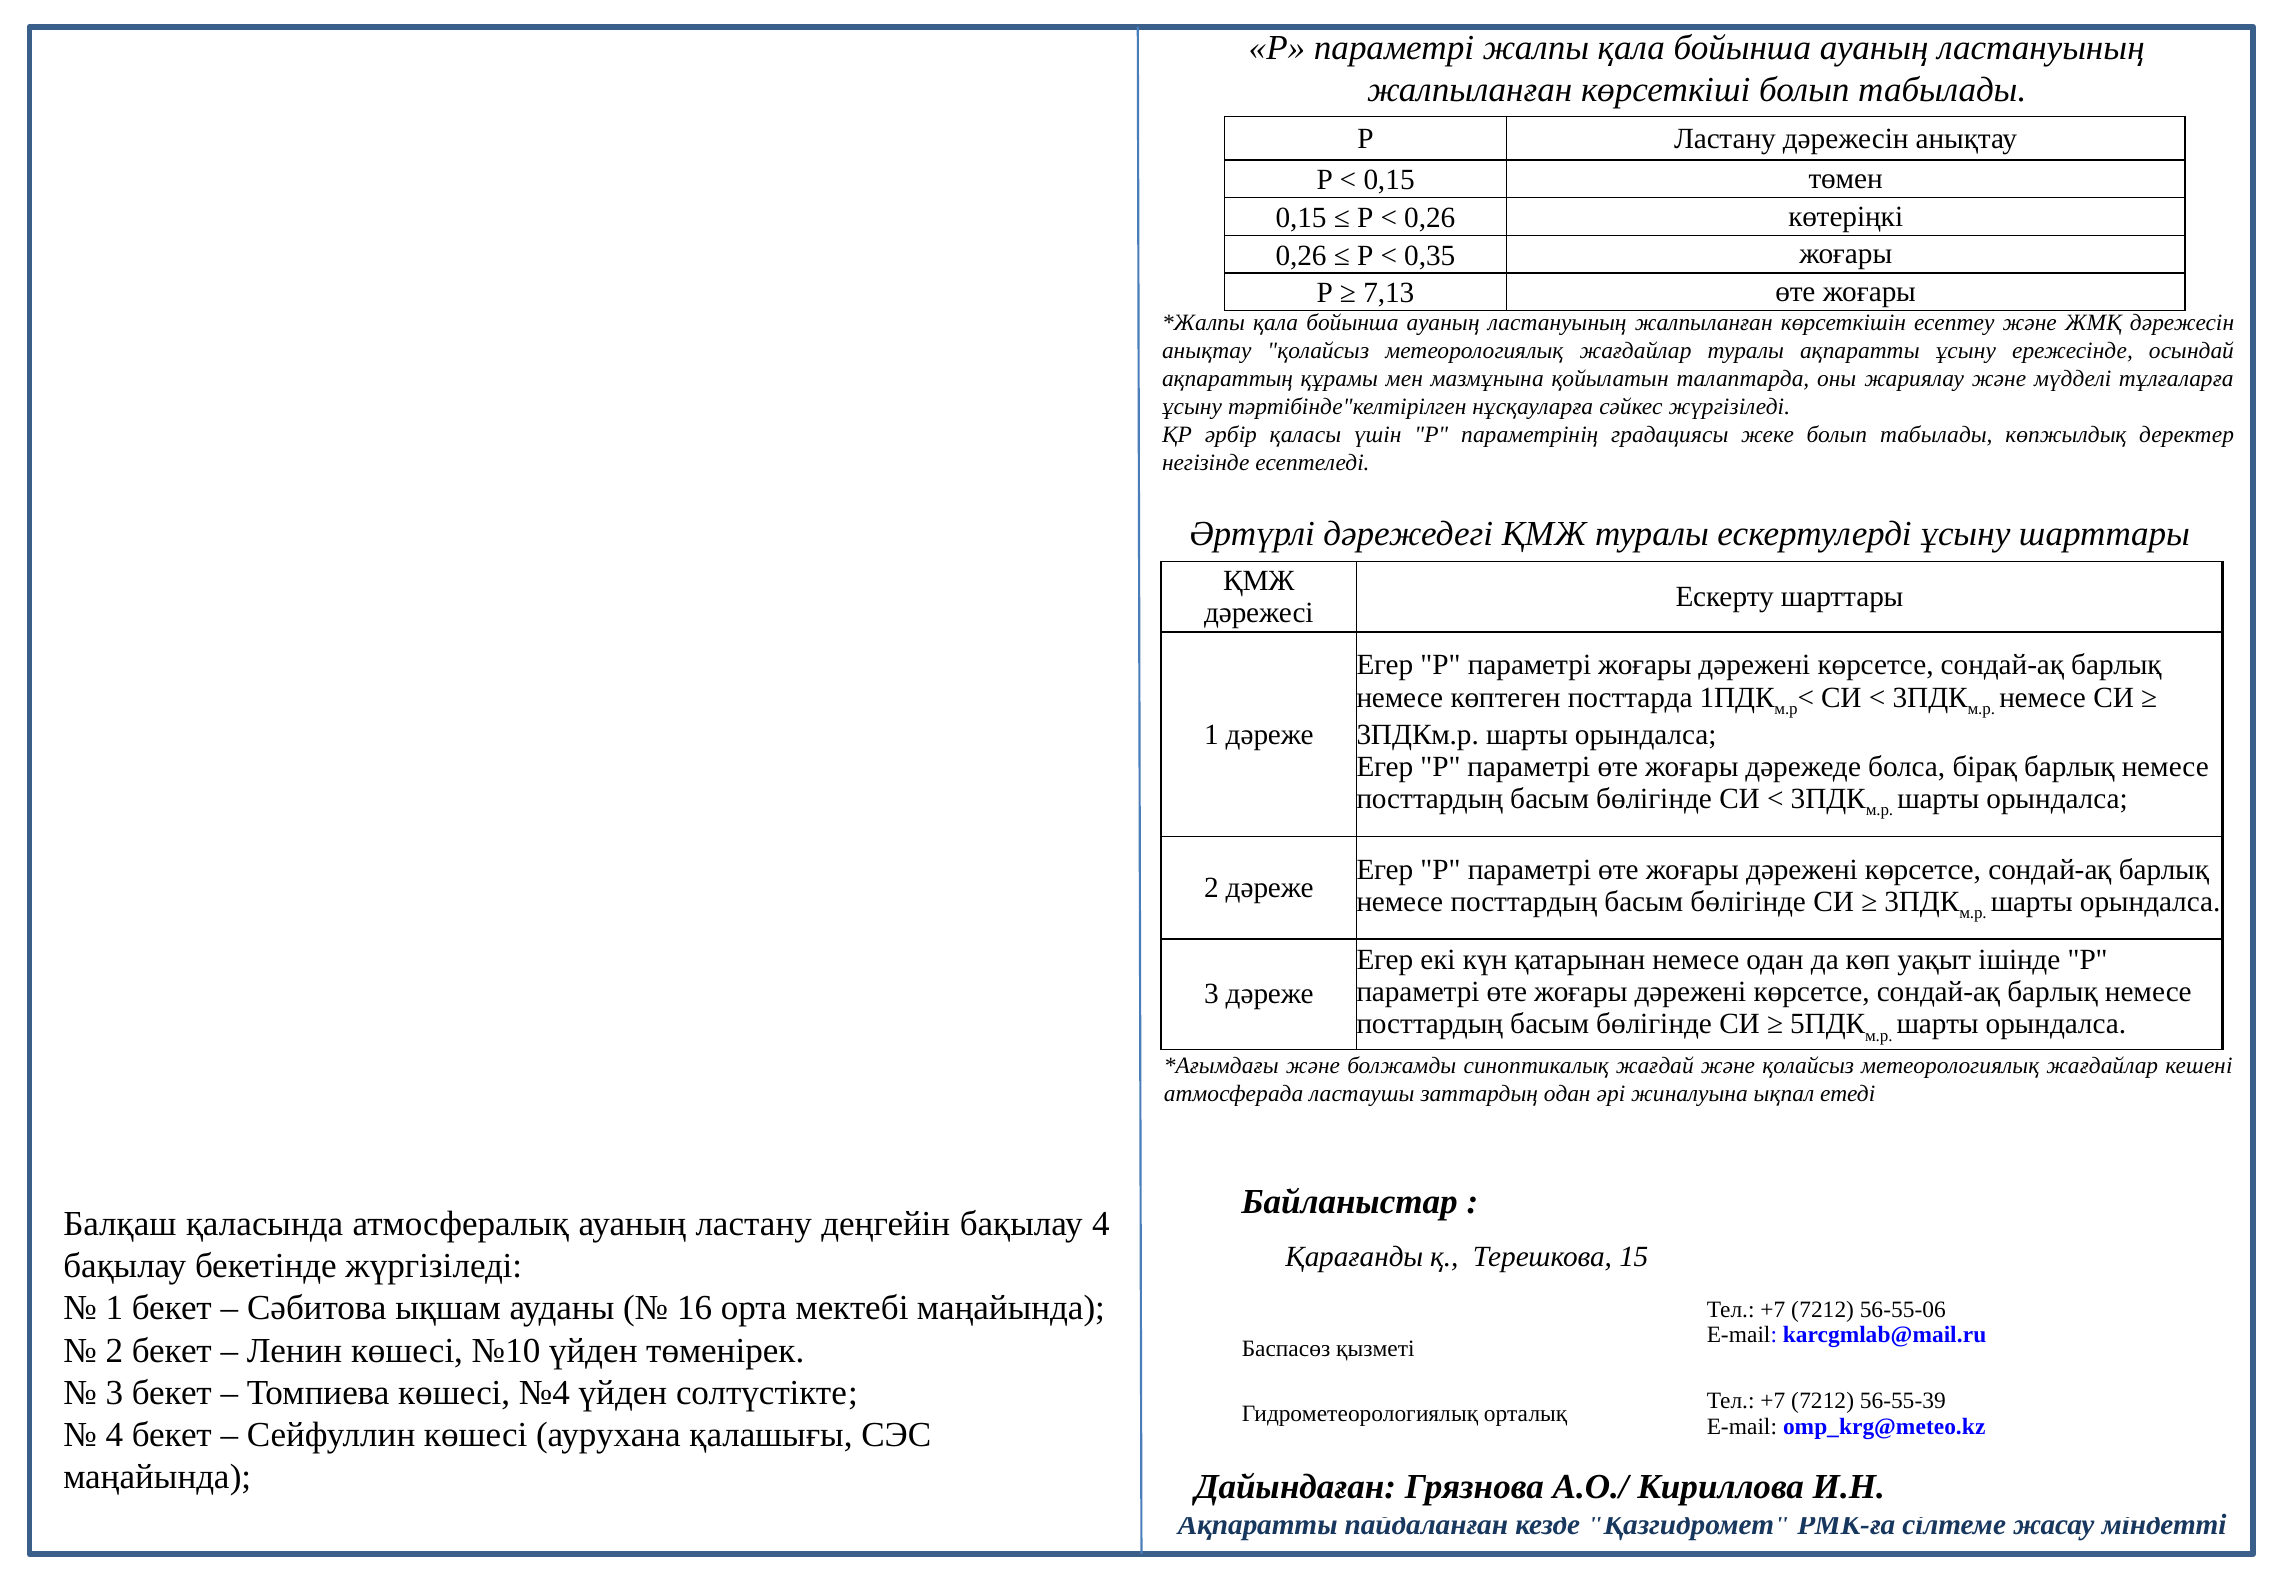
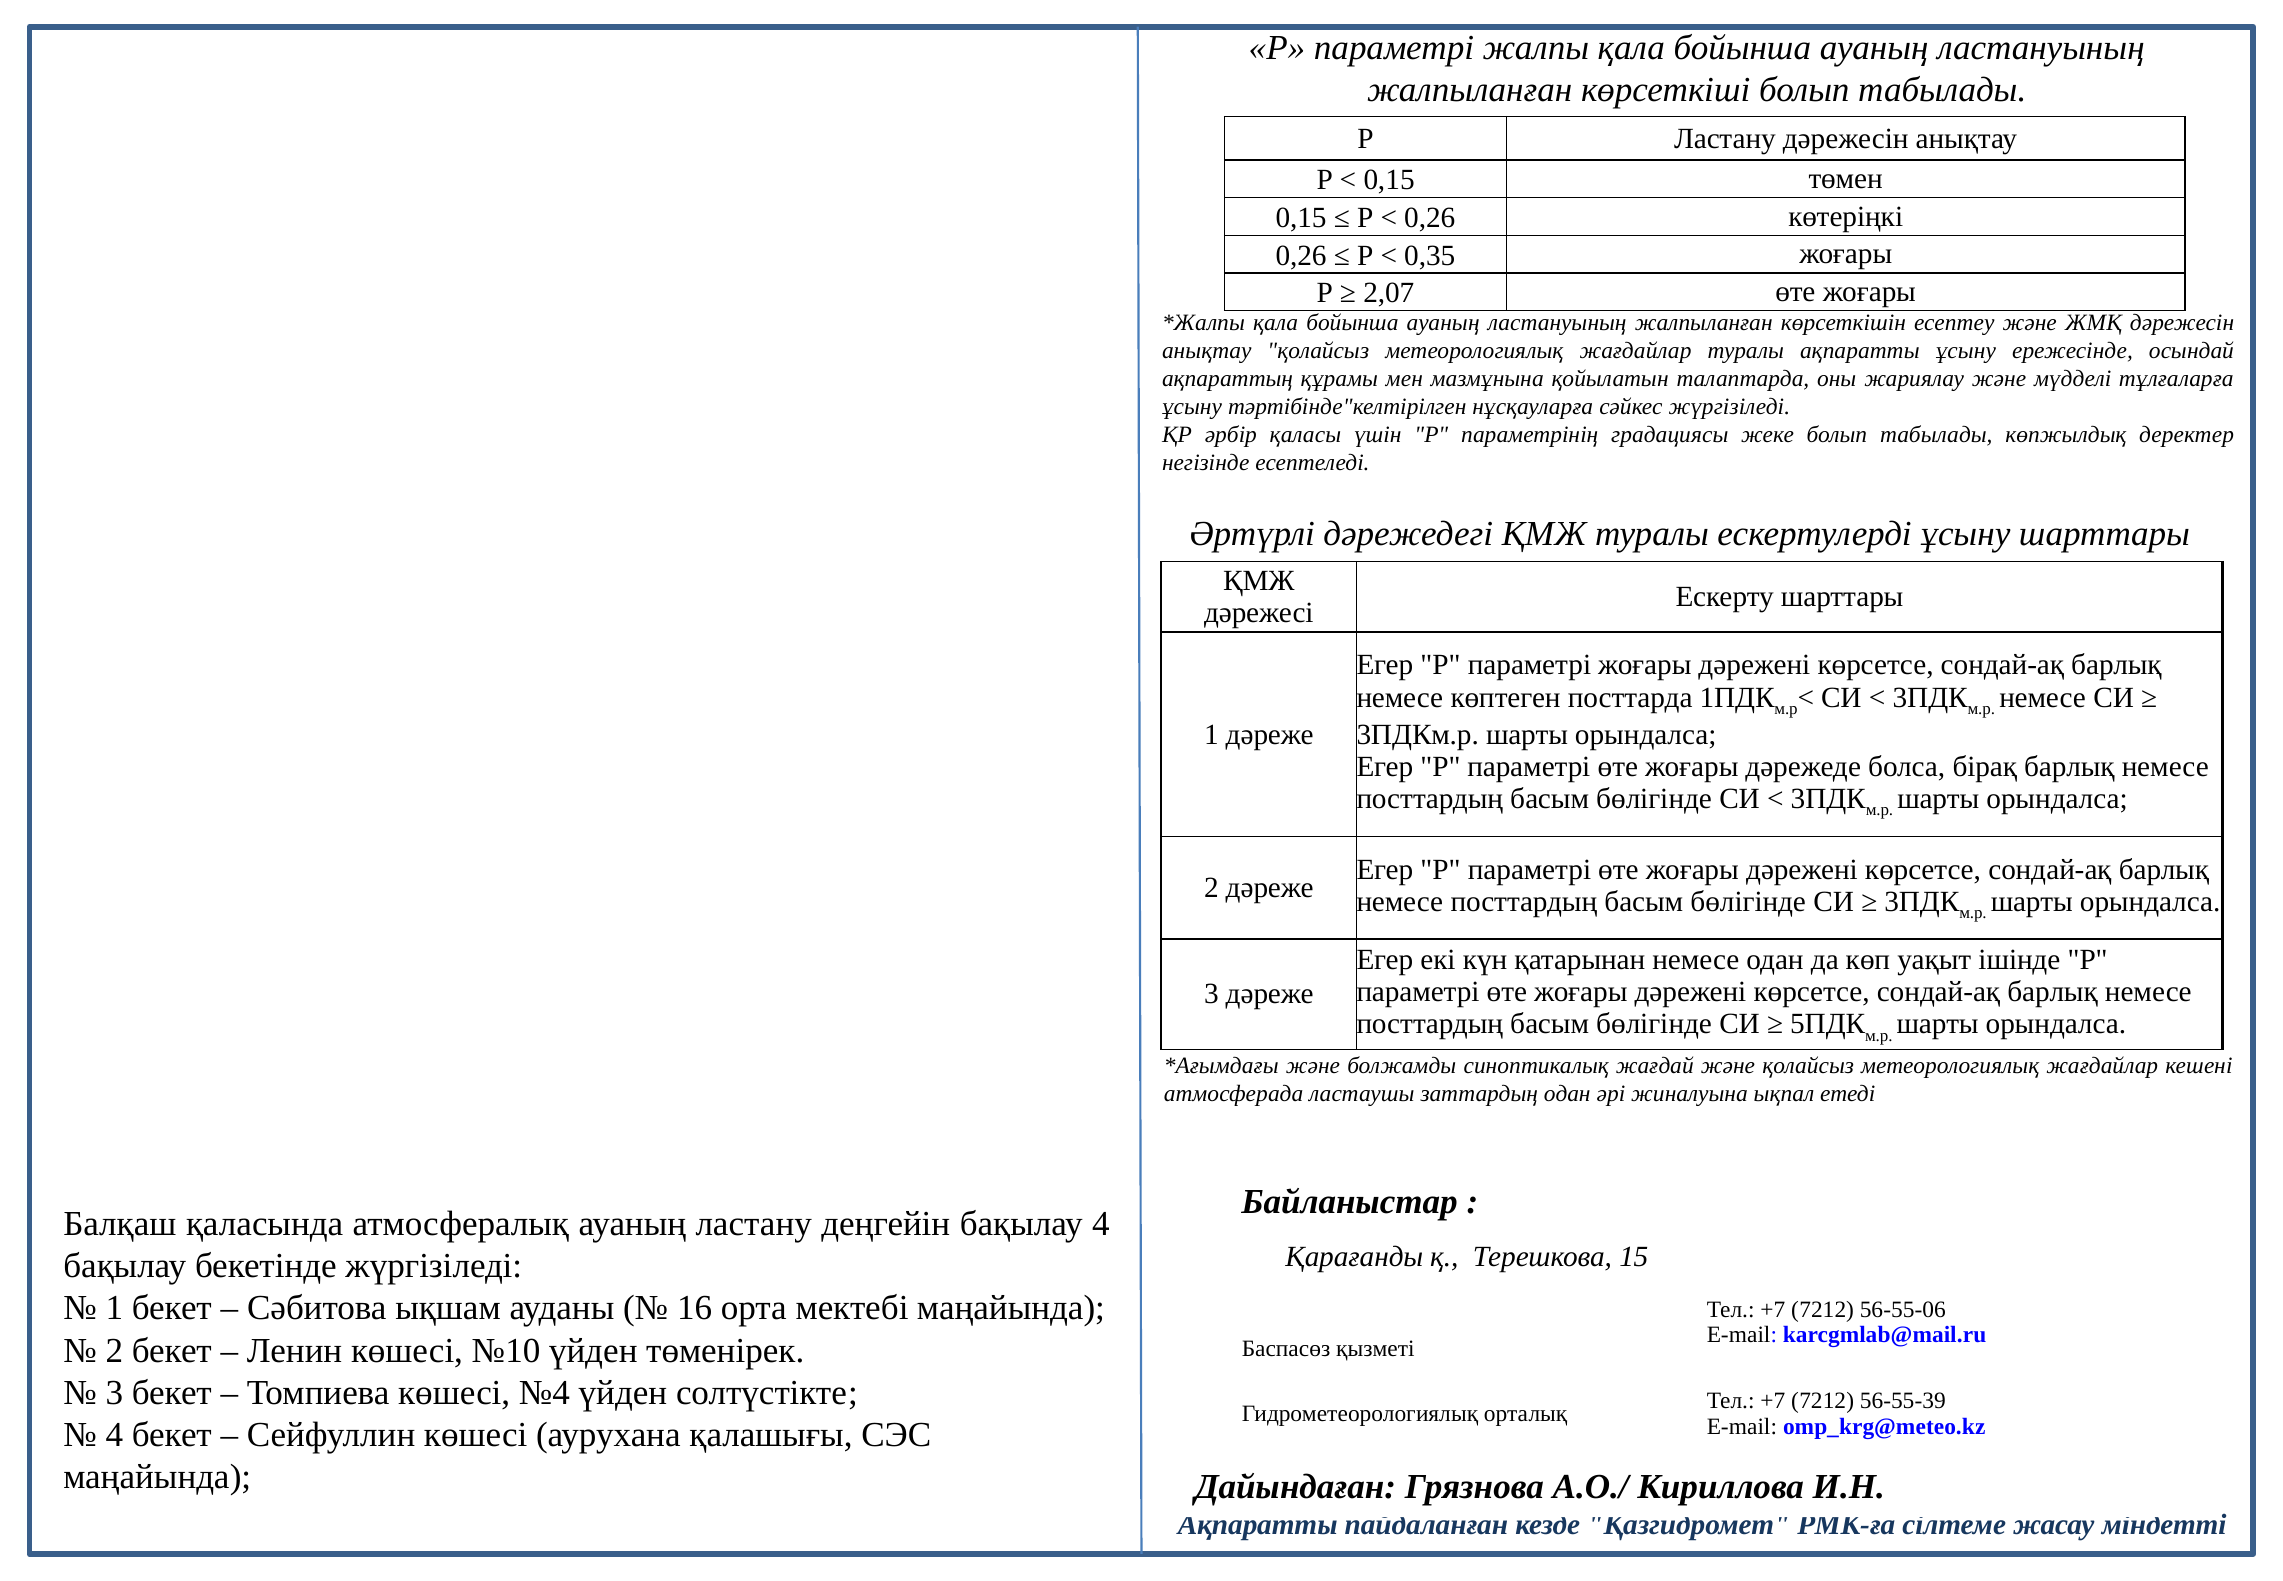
7,13: 7,13 -> 2,07 (1389, 293)
